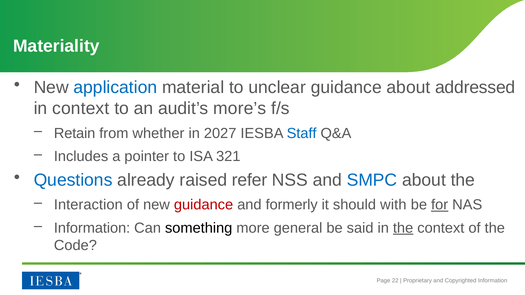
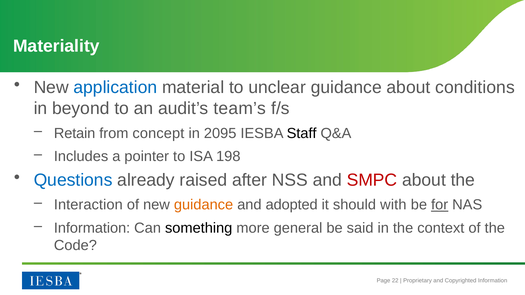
addressed: addressed -> conditions (475, 88)
in context: context -> beyond (81, 109)
more’s: more’s -> team’s (240, 109)
whether: whether -> concept (158, 133)
2027: 2027 -> 2095 (220, 133)
Staff colour: blue -> black (302, 133)
321: 321 -> 198 (228, 157)
refer: refer -> after (250, 180)
SMPC colour: blue -> red (372, 180)
guidance colour: red -> orange (204, 205)
formerly: formerly -> adopted (292, 205)
the underline: present -> none (403, 228)
